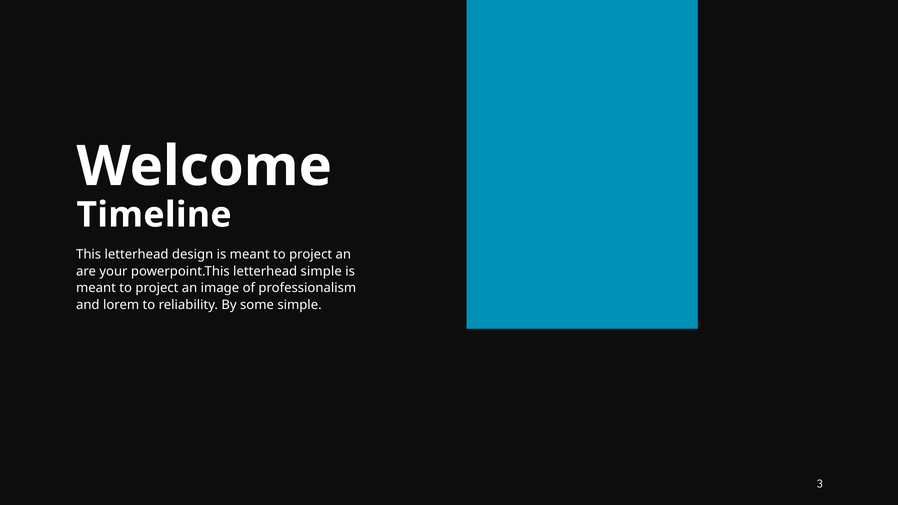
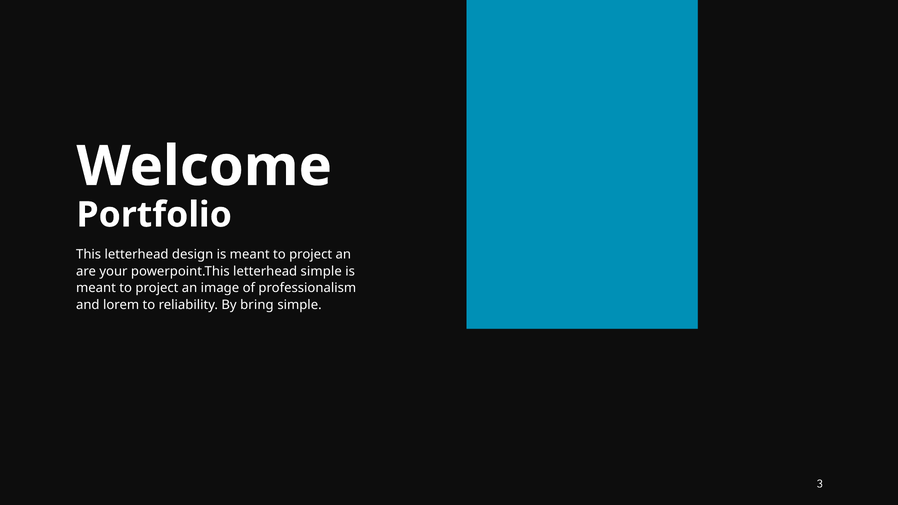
Timeline: Timeline -> Portfolio (154, 215)
some: some -> bring (257, 305)
